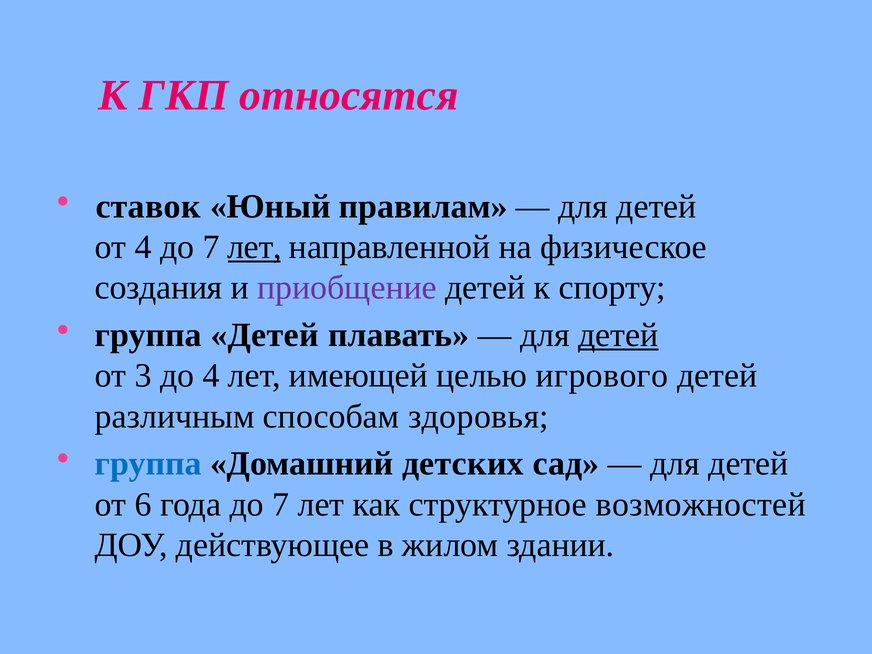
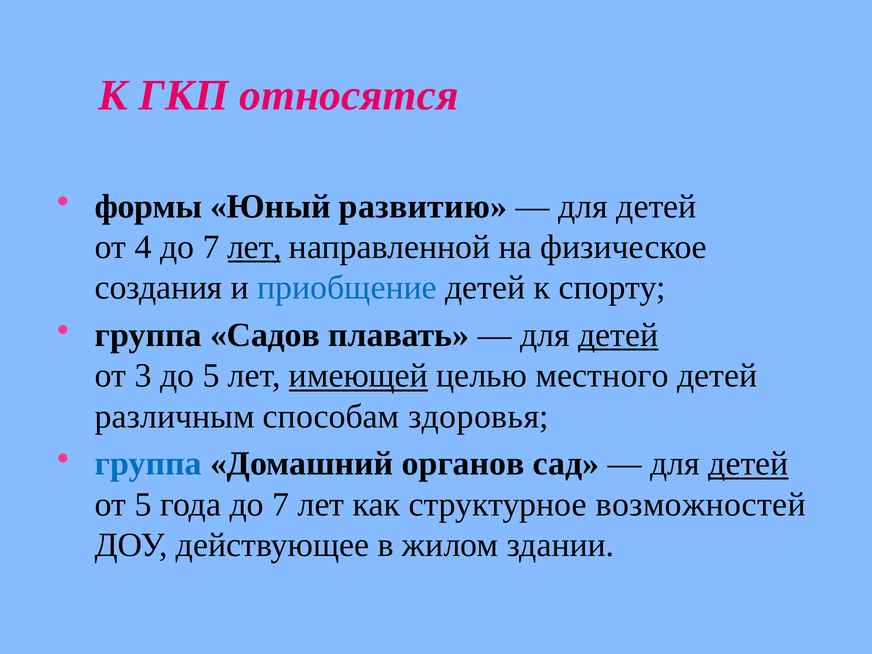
ставок: ставок -> формы (148, 206)
правилам: правилам -> развитию (423, 206)
приобщение colour: purple -> blue (347, 288)
группа Детей: Детей -> Садов (265, 335)
до 4: 4 -> 5 (211, 376)
имеющей underline: none -> present (359, 376)
игрового: игрового -> местного (602, 376)
детских: детских -> органов (463, 464)
детей underline: none -> present (748, 464)
от 6: 6 -> 5 (143, 504)
